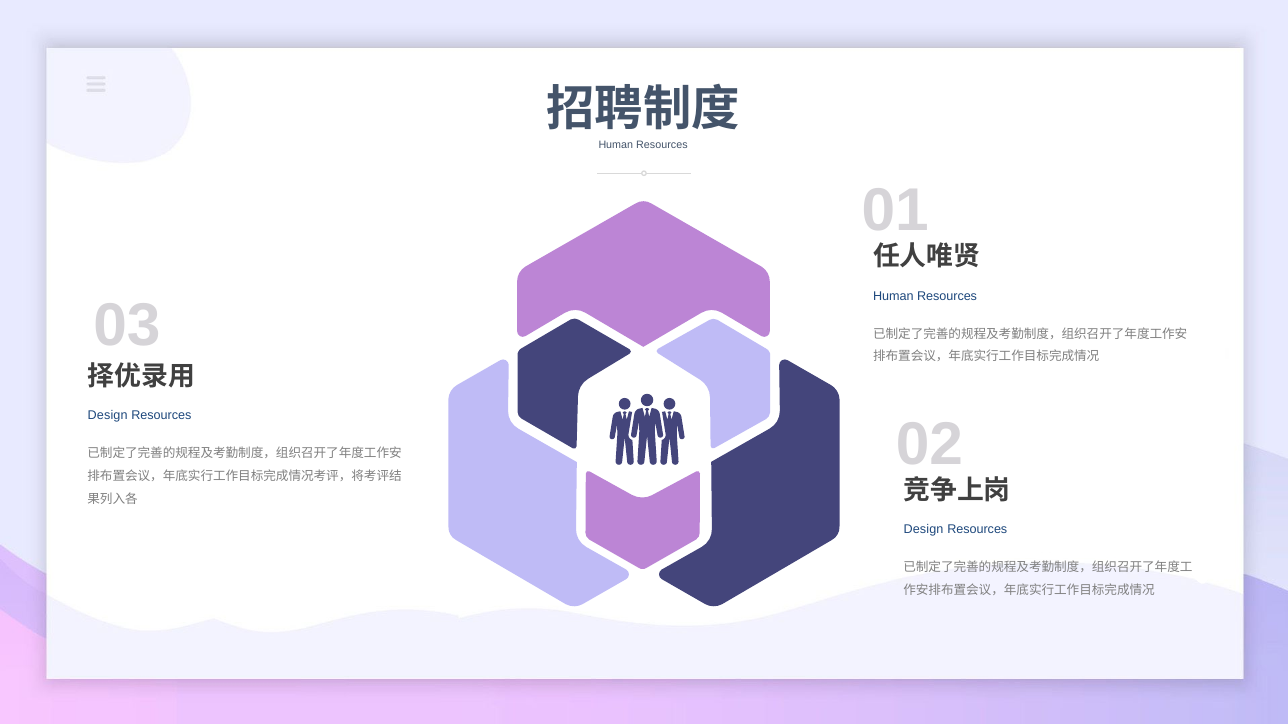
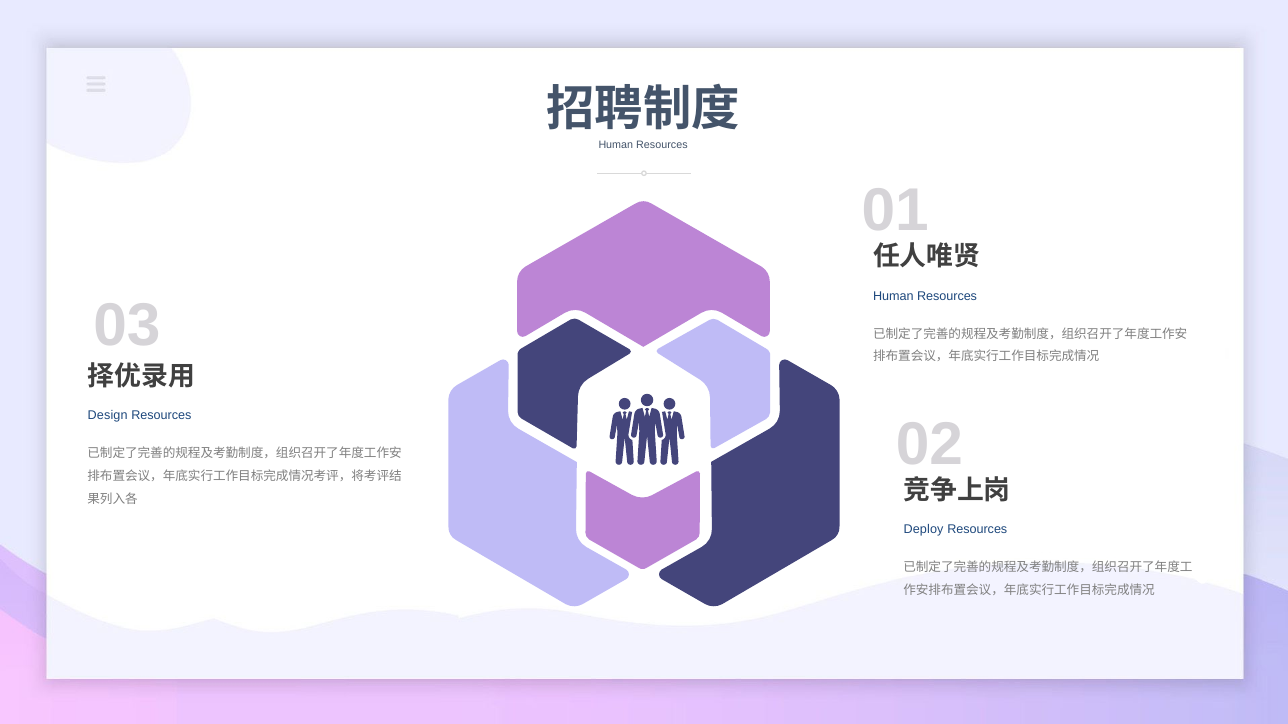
Design: Design -> Deploy (924, 530)
